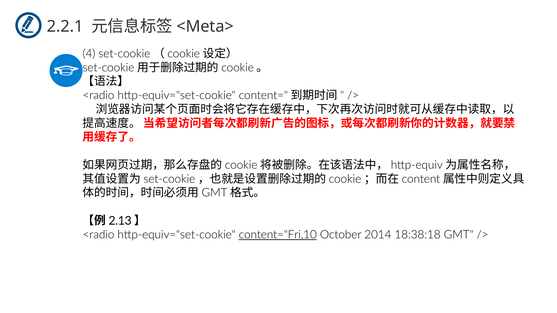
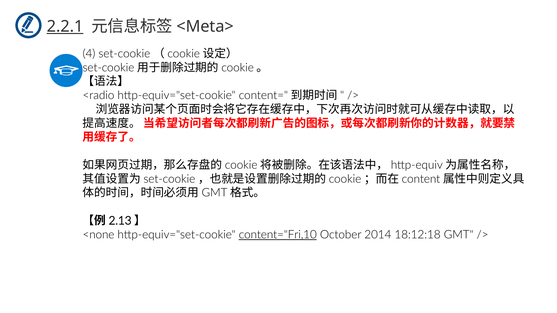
2.2.1 underline: none -> present (65, 27)
<radio: <radio -> <none (98, 235)
18:38:18: 18:38:18 -> 18:12:18 (418, 235)
